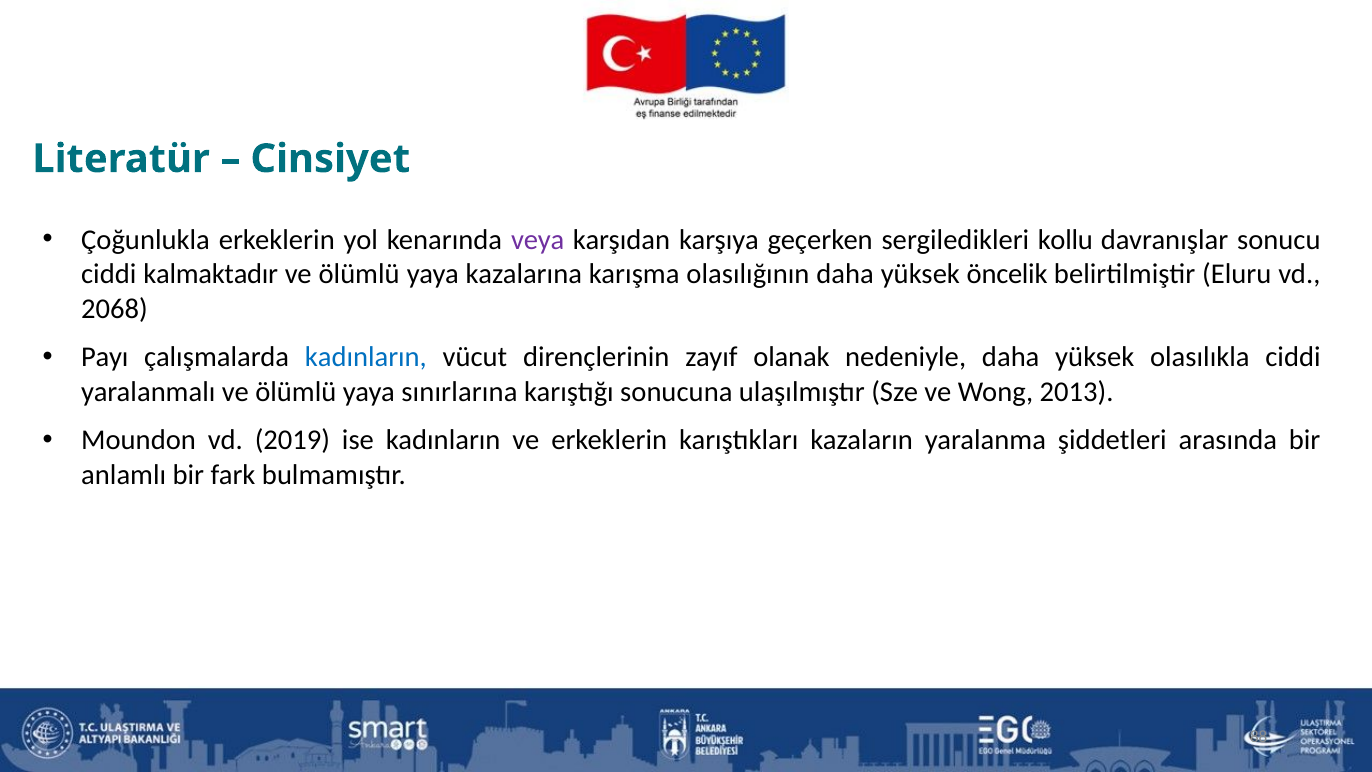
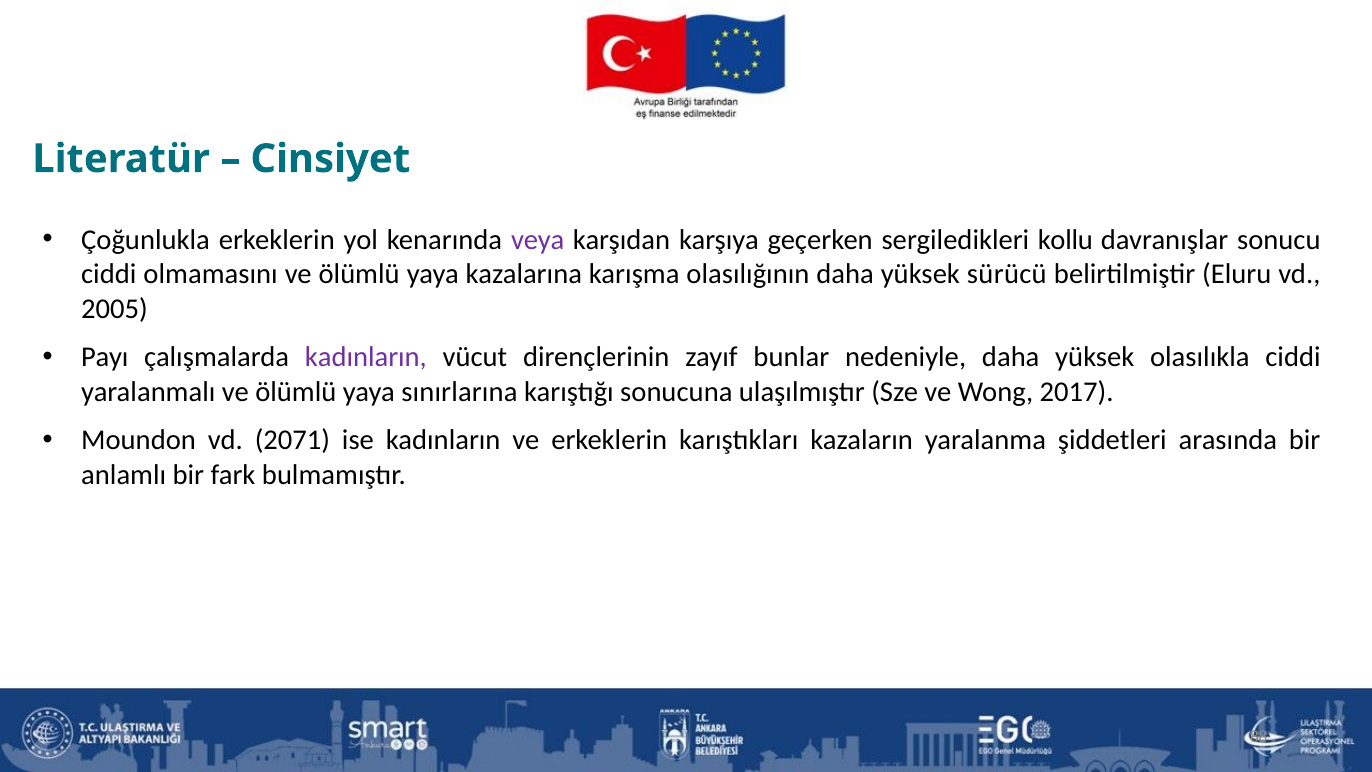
kalmaktadır: kalmaktadır -> olmamasını (211, 274)
öncelik: öncelik -> sürücü (1007, 274)
2068: 2068 -> 2005 (115, 309)
kadınların colour: blue -> purple (366, 357)
olanak: olanak -> bunlar (791, 357)
2013: 2013 -> 2017 (1077, 392)
2019: 2019 -> 2071 (292, 440)
